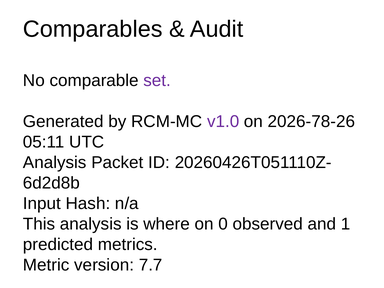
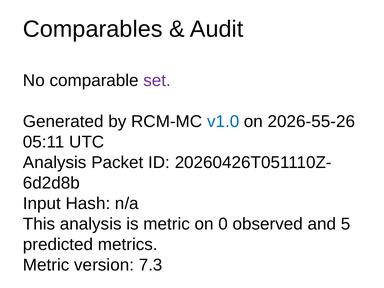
v1.0 colour: purple -> blue (223, 121)
2026-78-26: 2026-78-26 -> 2026-55-26 (311, 121)
is where: where -> metric (167, 224)
1: 1 -> 5 (346, 224)
7.7: 7.7 -> 7.3 (151, 265)
